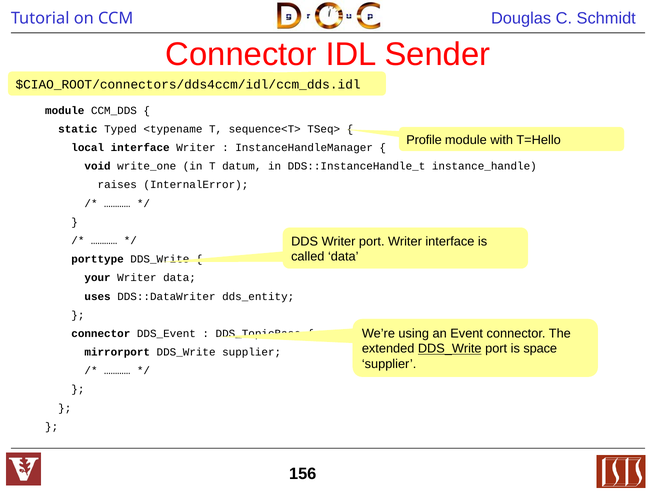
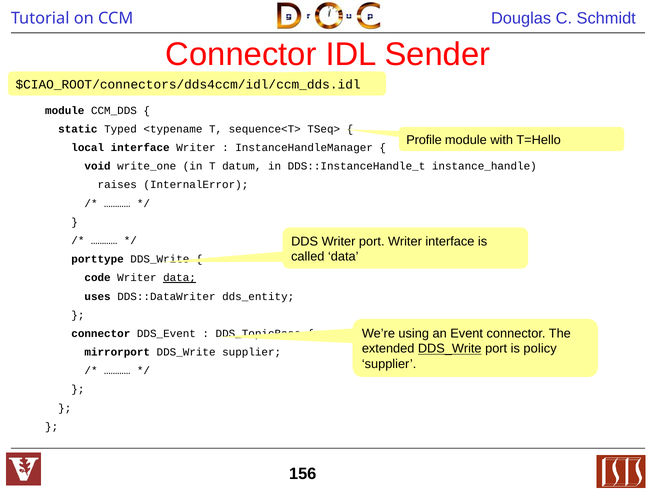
your: your -> code (98, 278)
data underline: none -> present (180, 278)
space: space -> policy (540, 349)
